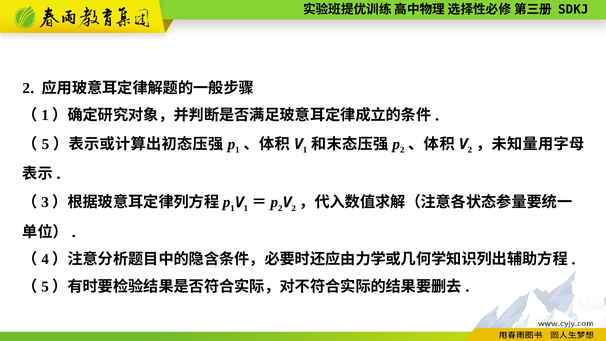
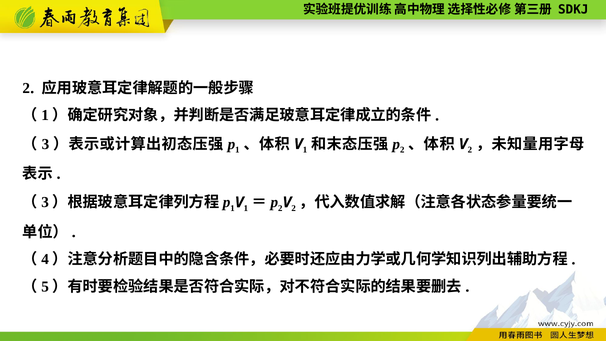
5: 5 -> 3 (45, 144)
